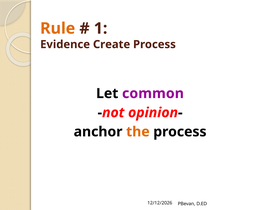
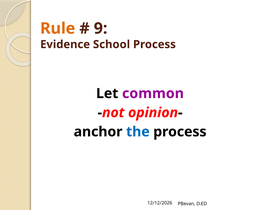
1: 1 -> 9 (101, 28)
Create: Create -> School (112, 44)
the colour: orange -> blue (138, 132)
